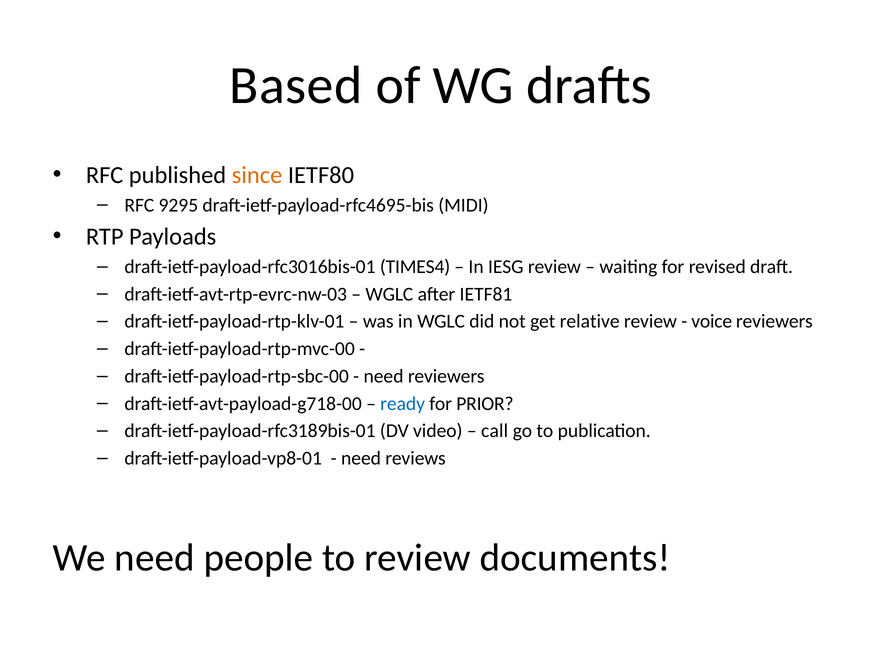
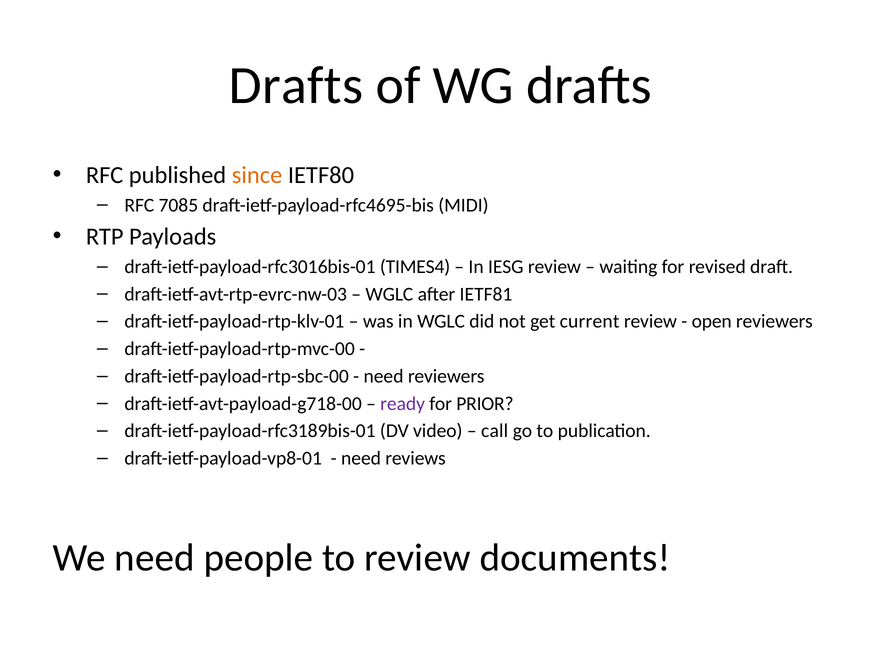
Based: Based -> Drafts (296, 85)
9295: 9295 -> 7085 (178, 205)
relative: relative -> current (590, 321)
voice: voice -> open (712, 321)
ready colour: blue -> purple (403, 403)
